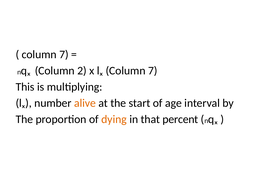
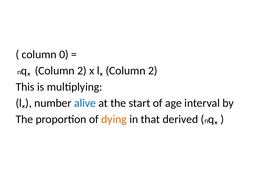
7: 7 -> 0 (64, 55)
lₓ Column 7: 7 -> 2 (153, 71)
alive colour: orange -> blue (85, 103)
percent: percent -> derived (180, 119)
